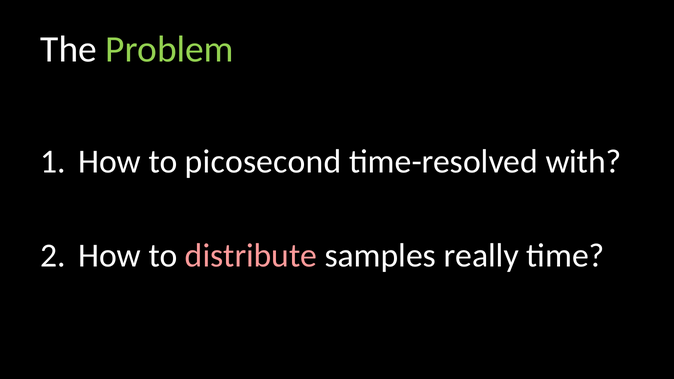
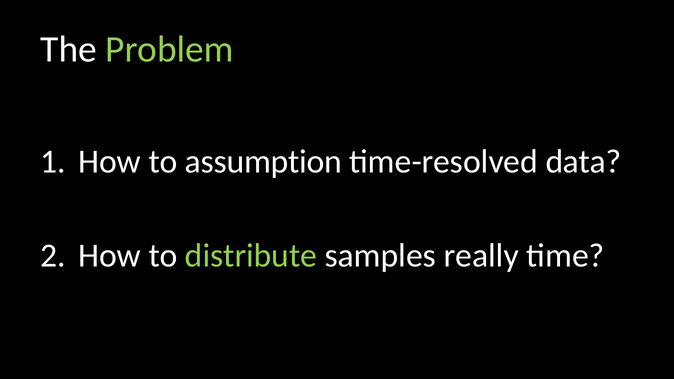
picosecond: picosecond -> assumption (263, 162)
with: with -> data (583, 162)
distribute colour: pink -> light green (251, 256)
